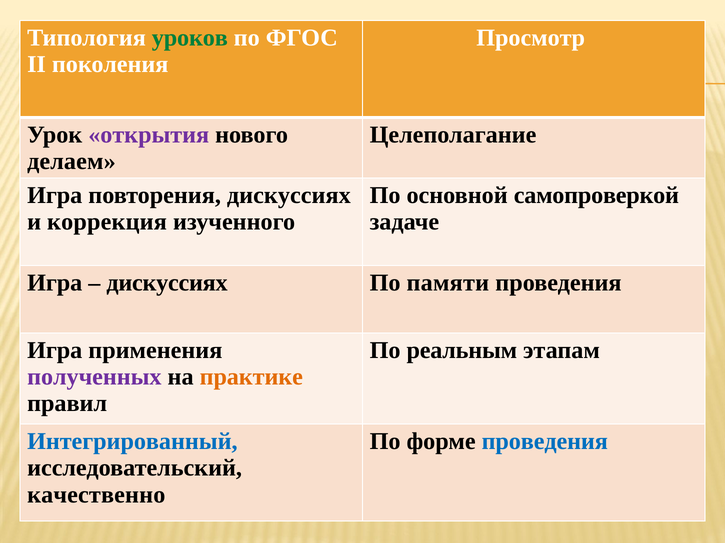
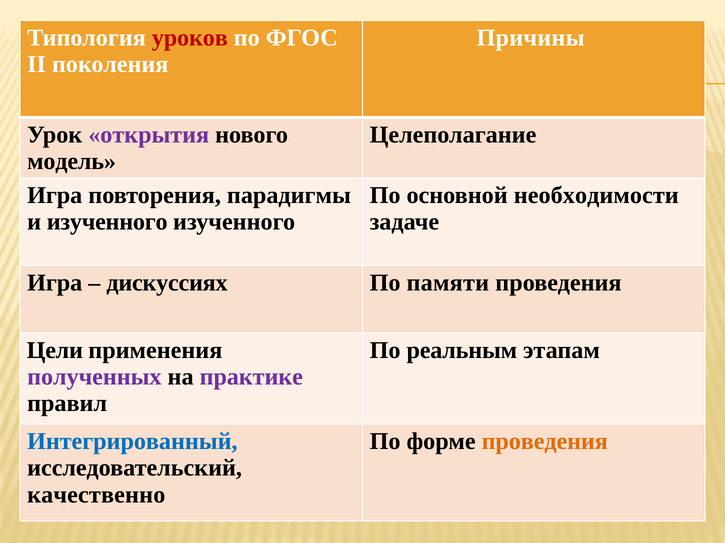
уроков colour: green -> red (190, 38)
Просмотр: Просмотр -> Причины (531, 38)
делаем: делаем -> модель (72, 162)
повторения дискуссиях: дискуссиях -> парадигмы (289, 196)
самопроверкой: самопроверкой -> необходимости (596, 196)
и коррекция: коррекция -> изученного (107, 222)
Игра: Игра -> Цели (55, 351)
практике colour: orange -> purple (251, 377)
проведения colour: blue -> orange (545, 442)
